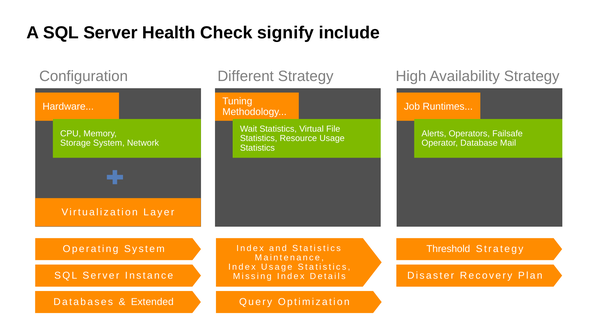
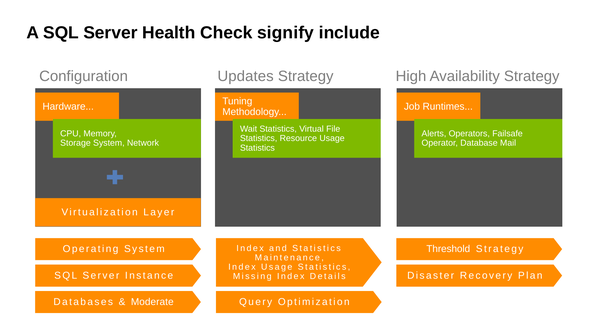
Different: Different -> Updates (246, 76)
Extended: Extended -> Moderate (152, 302)
